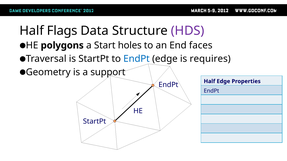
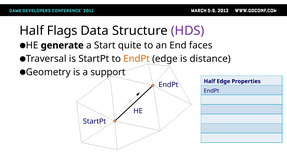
polygons: polygons -> generate (62, 45)
holes: holes -> quite (130, 45)
EndPt colour: blue -> orange (137, 59)
requires: requires -> distance (210, 59)
